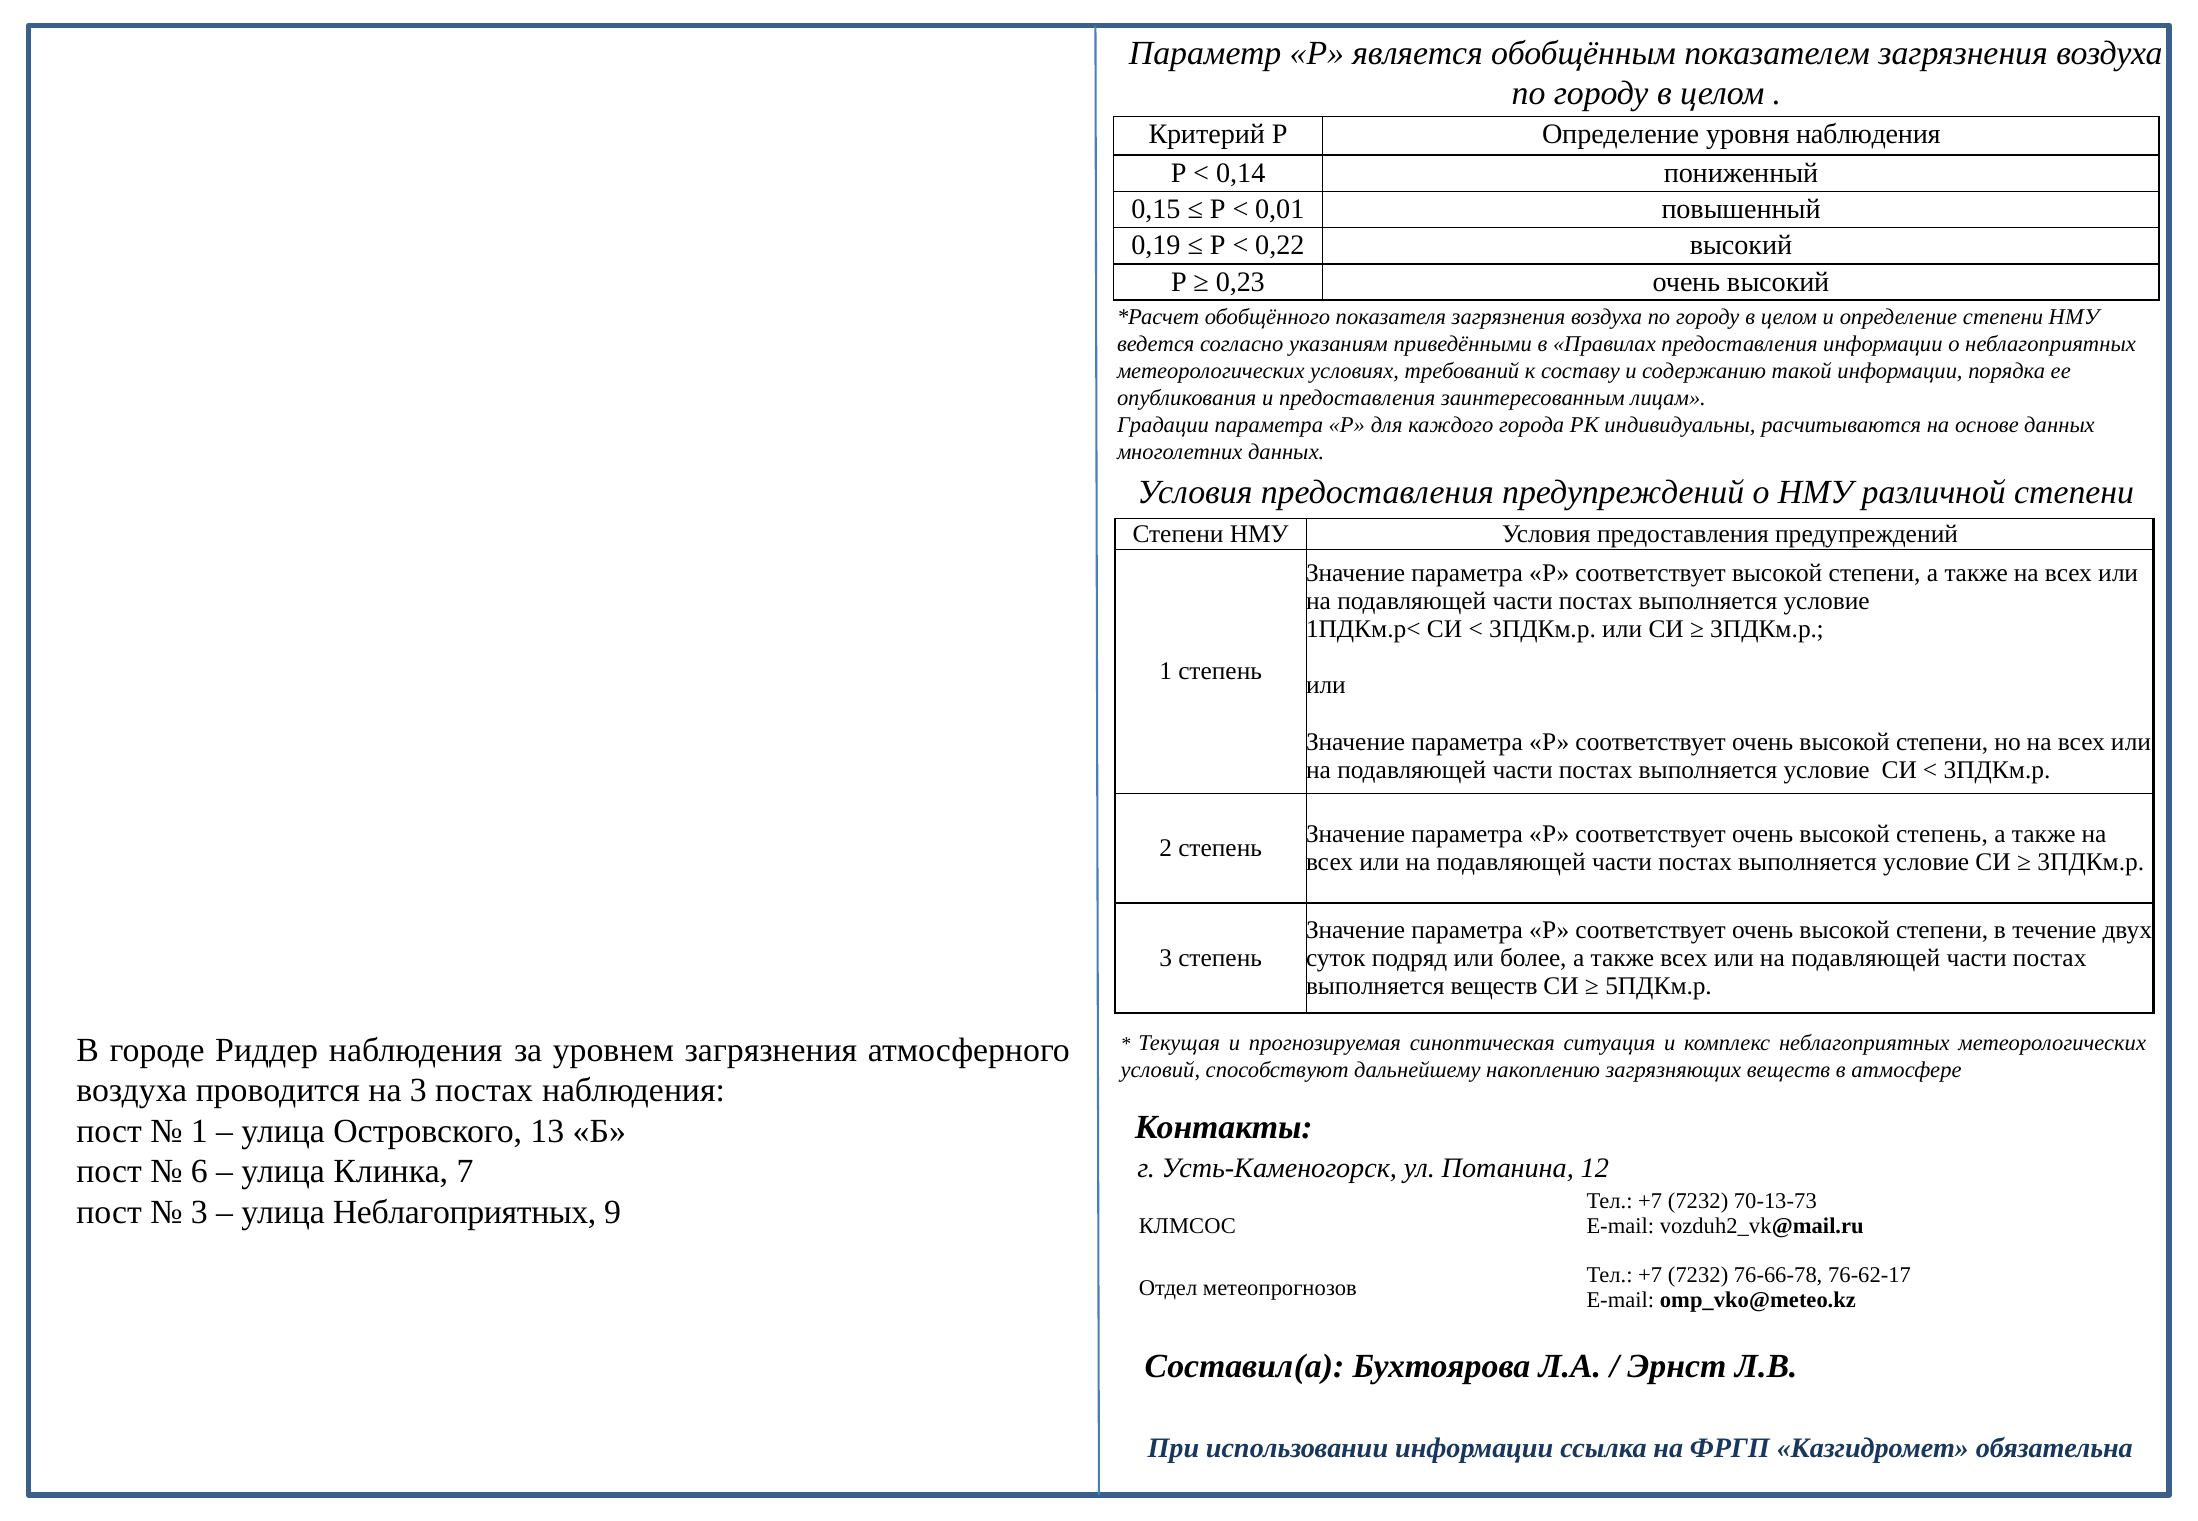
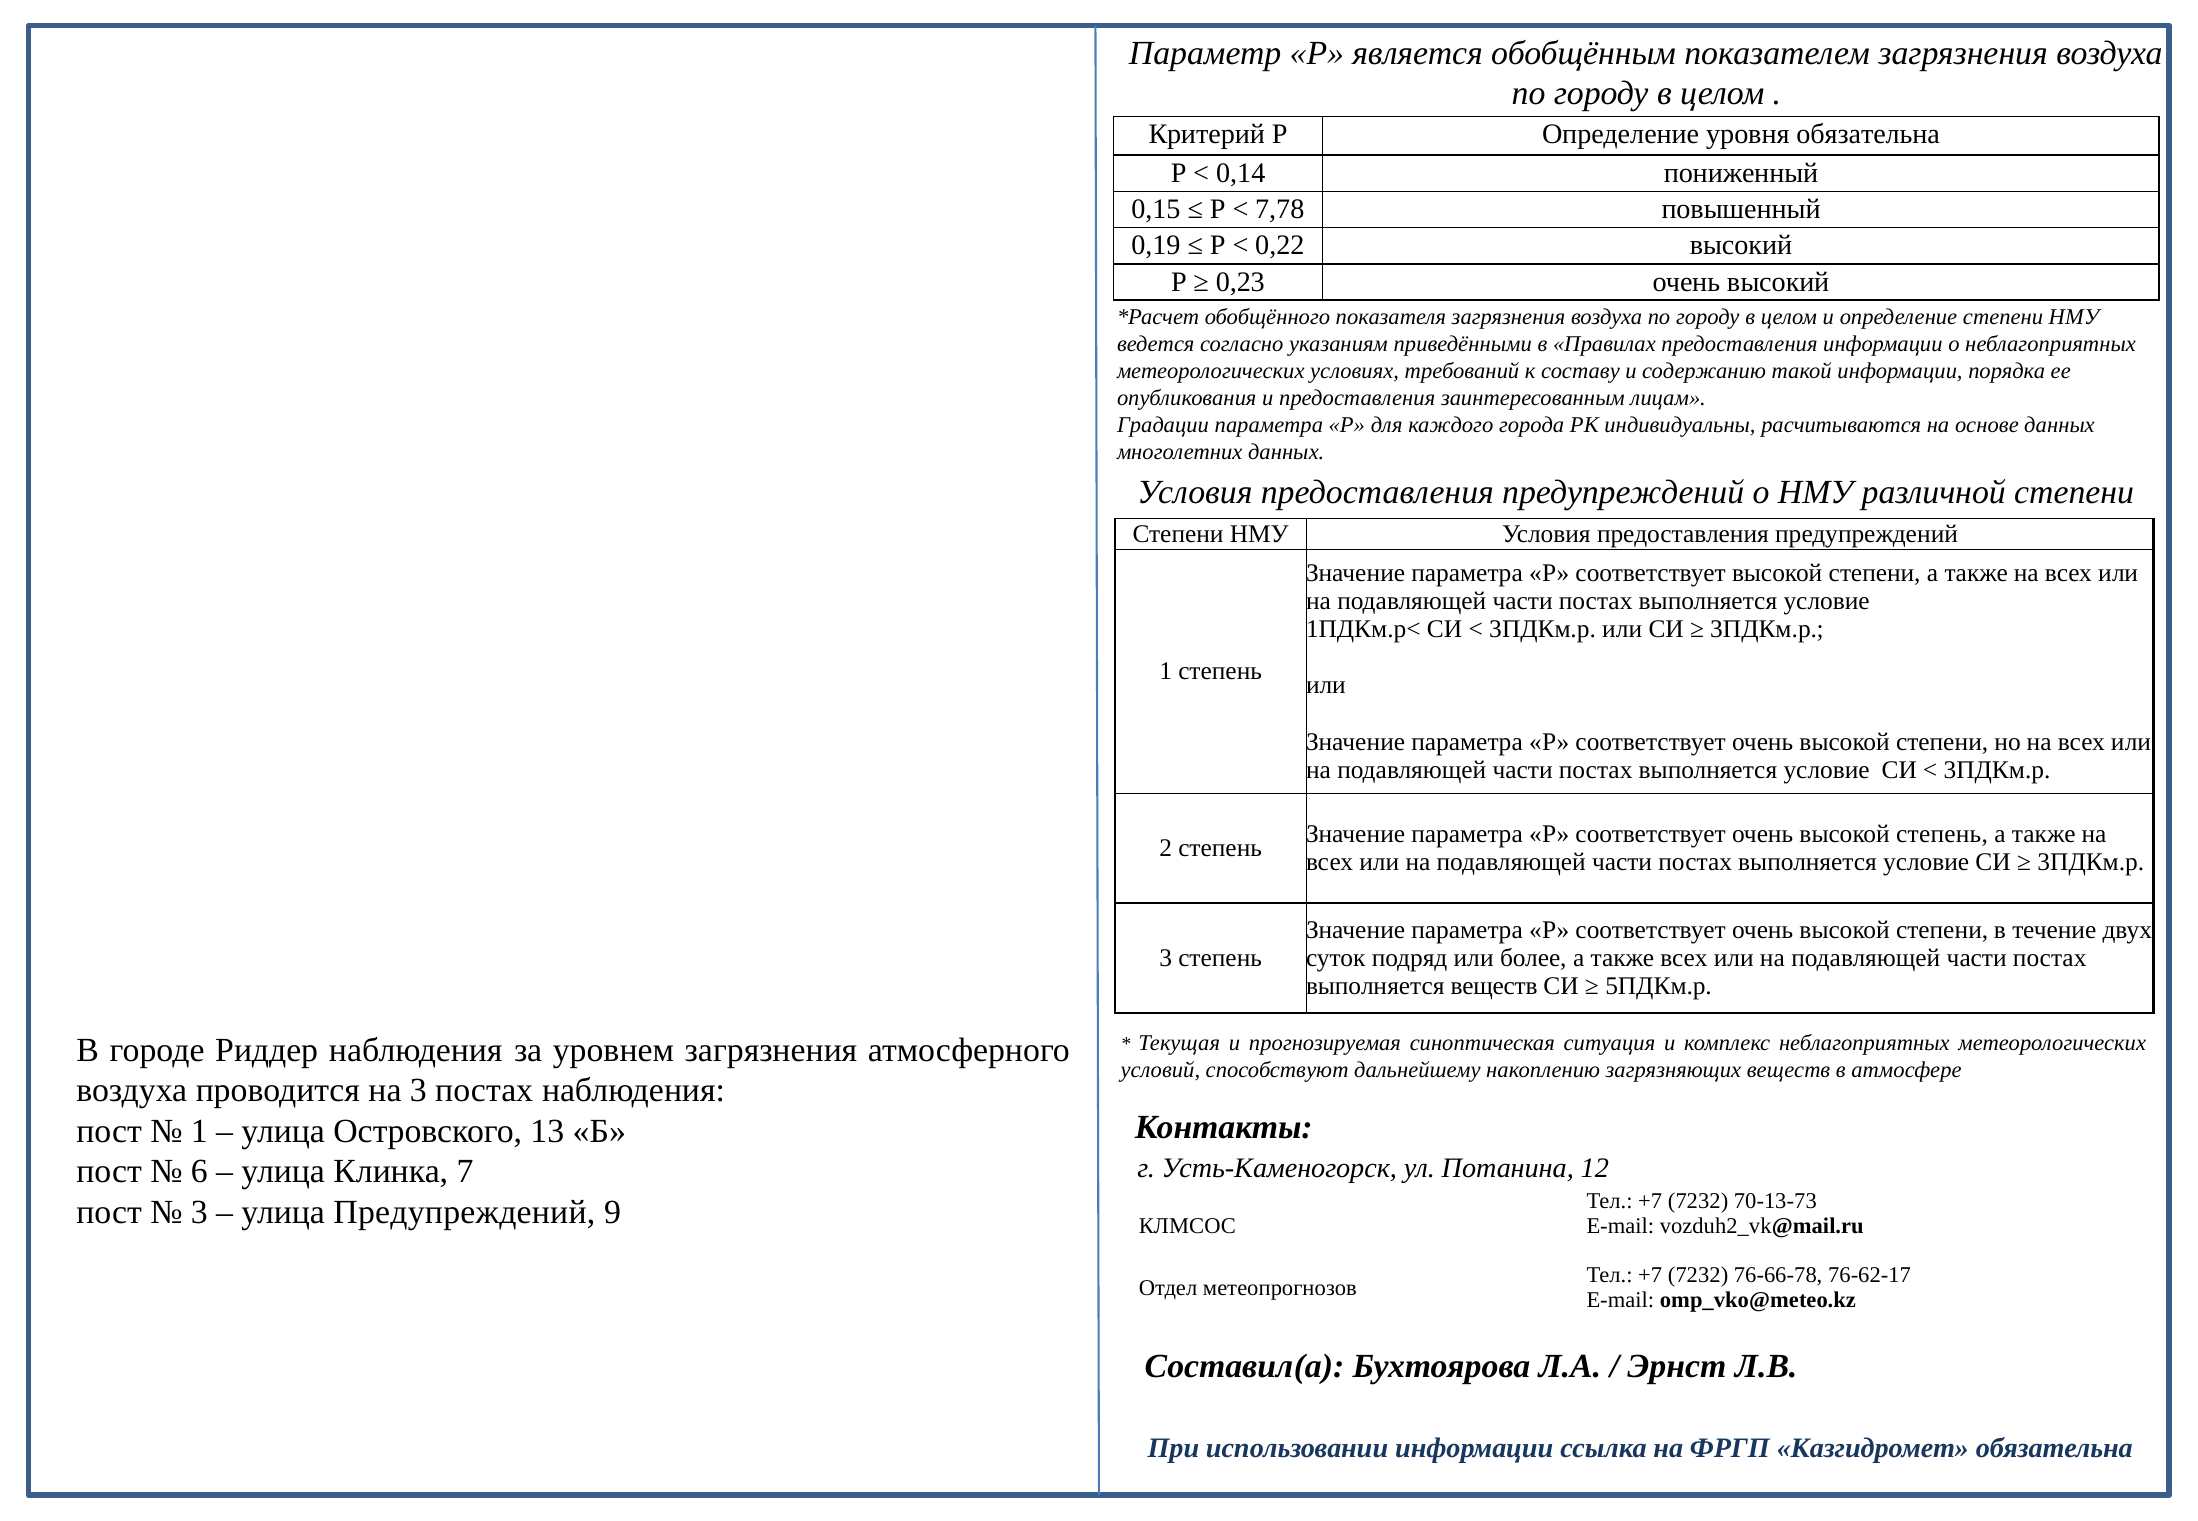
уровня наблюдения: наблюдения -> обязательна (1868, 134)
0,01: 0,01 -> 7,78 (1280, 209)
улица Неблагоприятных: Неблагоприятных -> Предупреждений (464, 1213)
